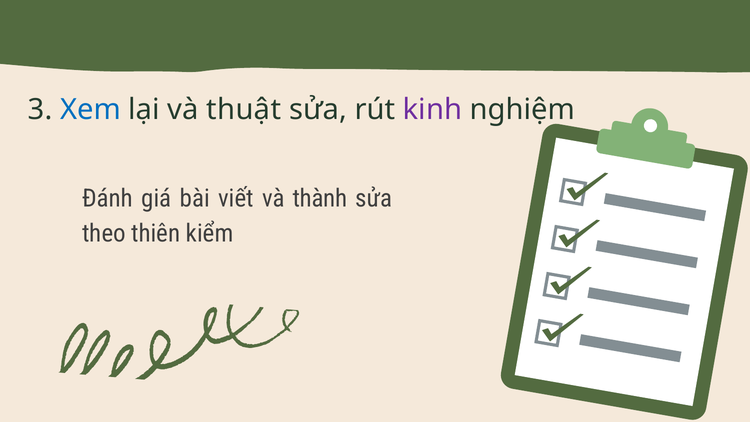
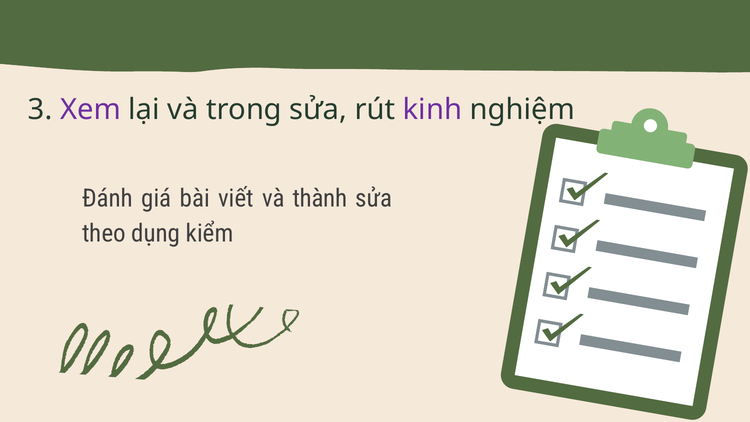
Xem colour: blue -> purple (90, 109)
thuật: thuật -> trọng (244, 109)
thiên: thiên -> dụng (156, 234)
